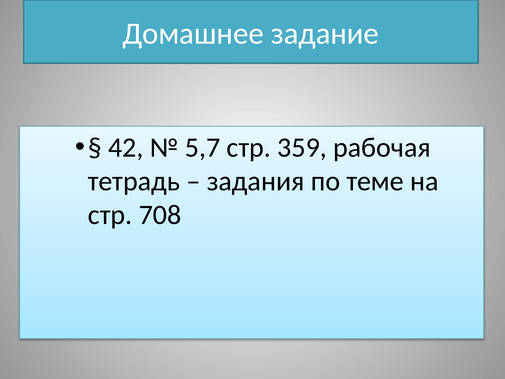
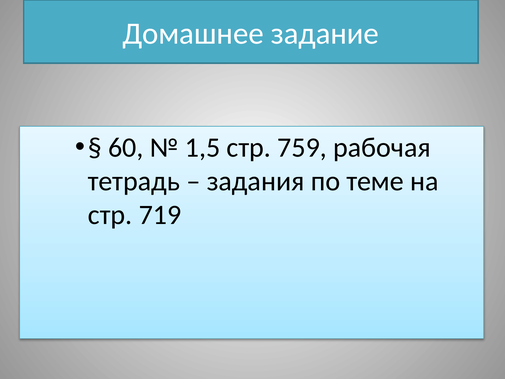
42: 42 -> 60 (126, 148)
5,7: 5,7 -> 1,5 (203, 148)
359: 359 -> 759 (302, 148)
708: 708 -> 719 (160, 215)
